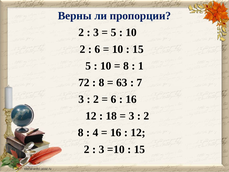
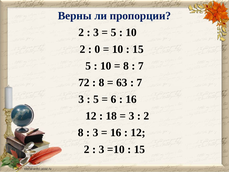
6: 6 -> 0 (97, 49)
1: 1 -> 7 (141, 66)
2: 2 -> 5 (96, 99)
4: 4 -> 3 (96, 132)
